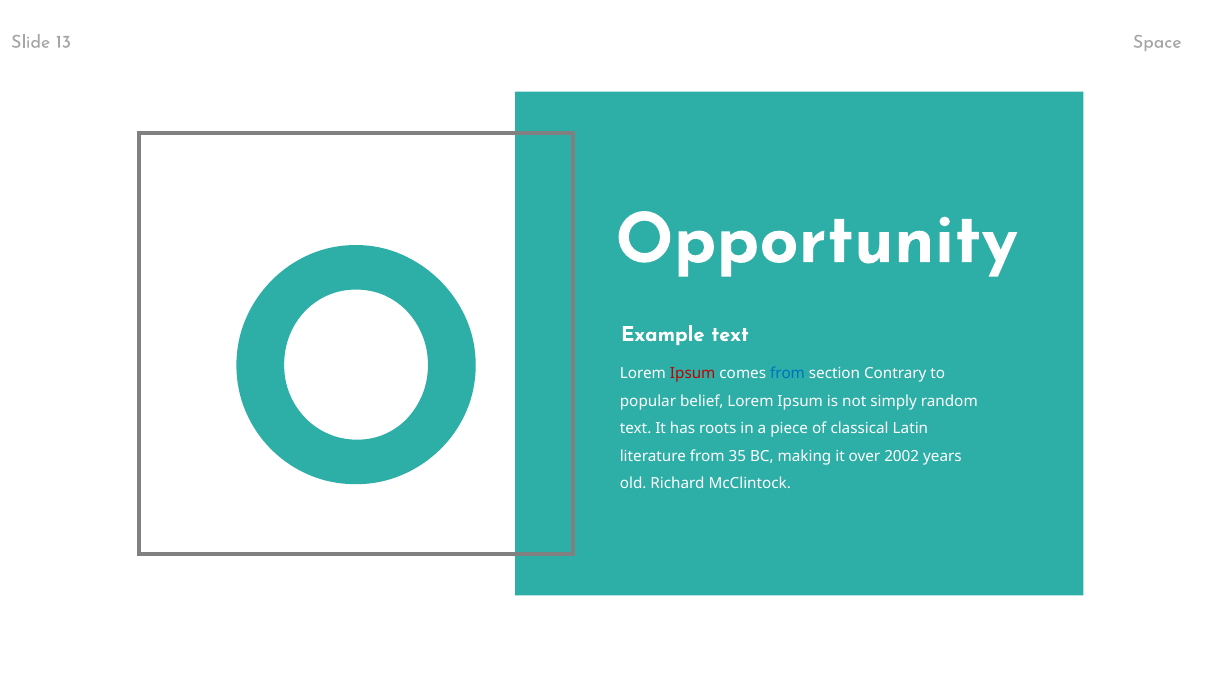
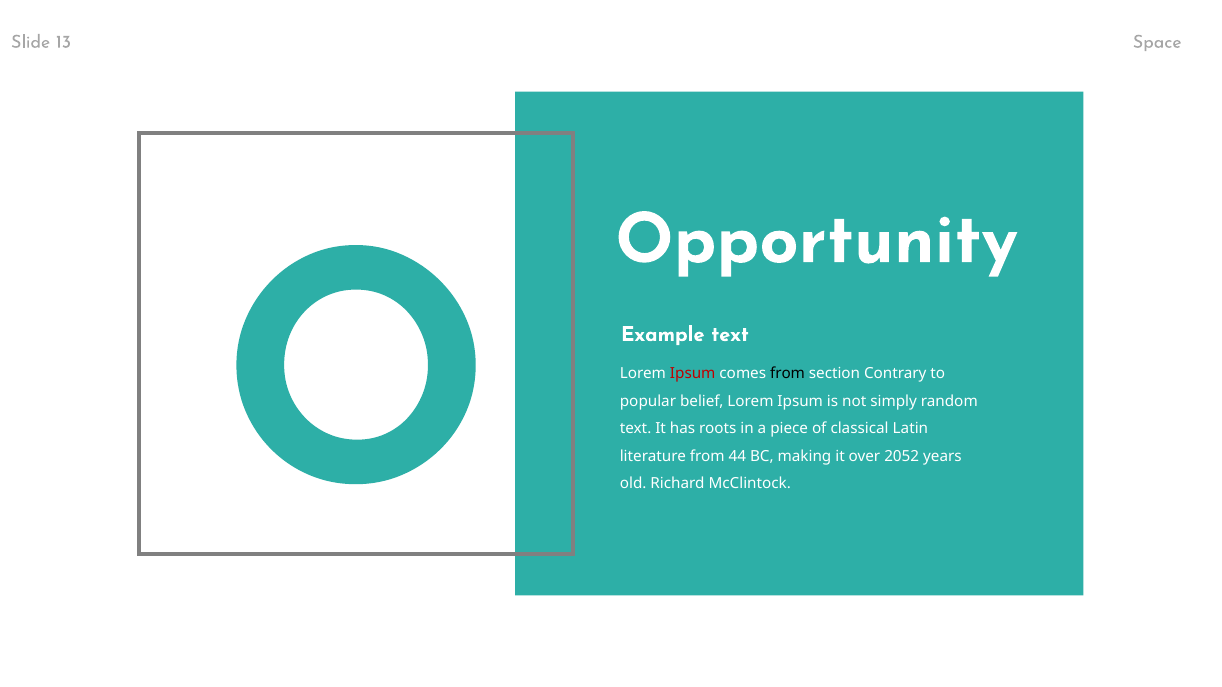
from colour: blue -> black (788, 374)
35: 35 -> 44 (737, 457)
2002: 2002 -> 2052 (902, 457)
